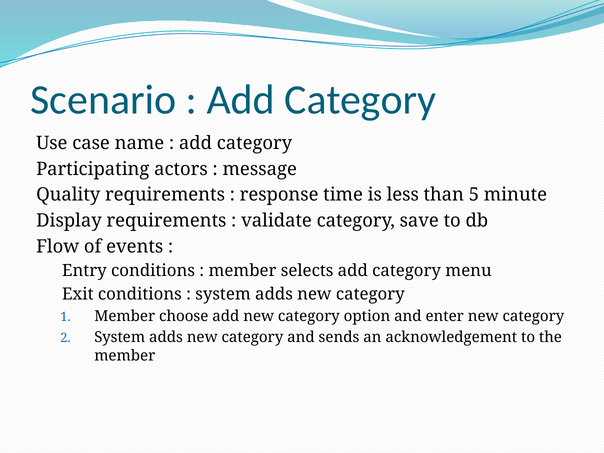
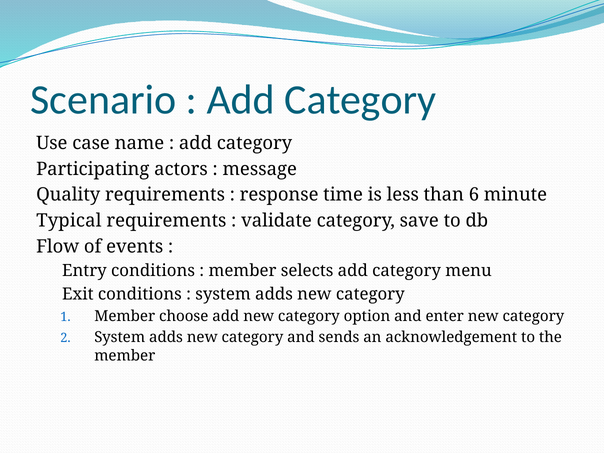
5: 5 -> 6 (474, 195)
Display: Display -> Typical (69, 221)
